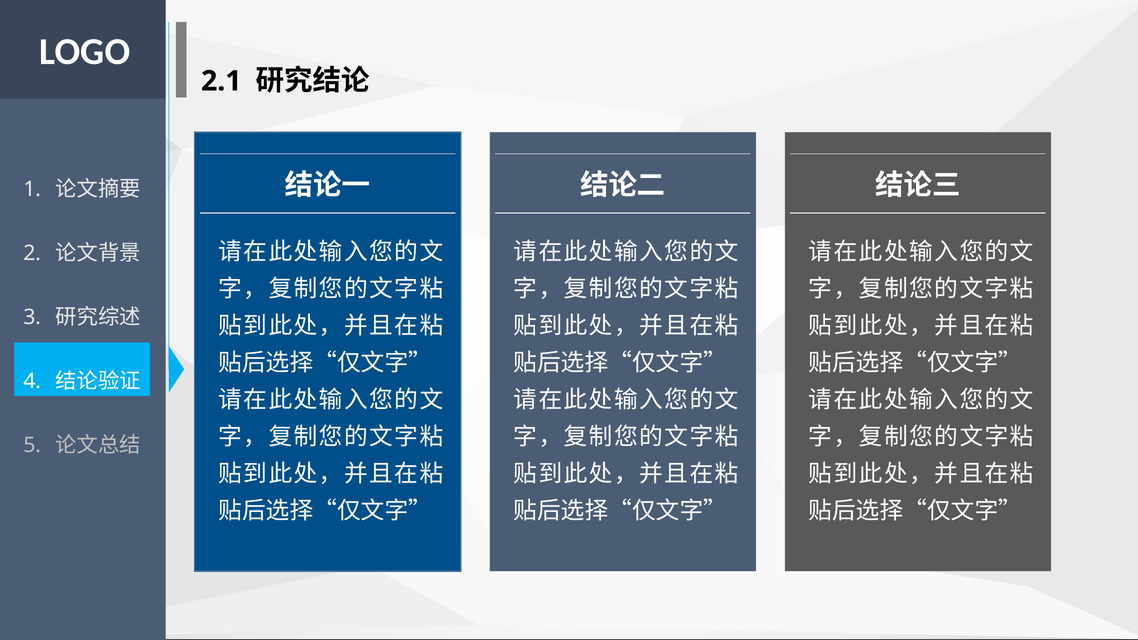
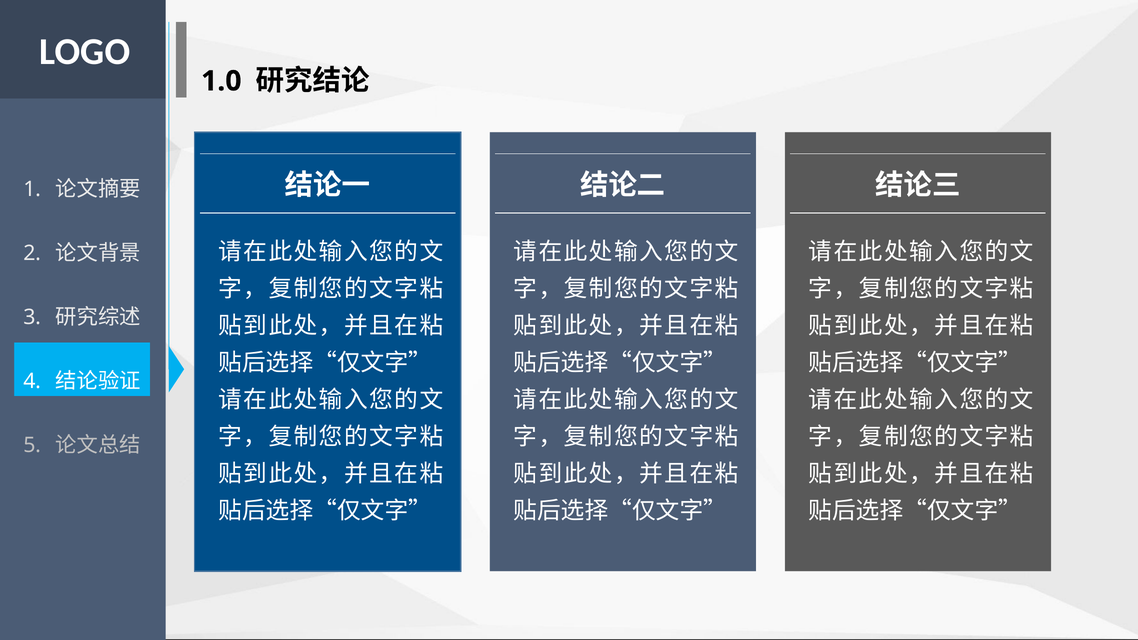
2.1: 2.1 -> 1.0 (221, 81)
